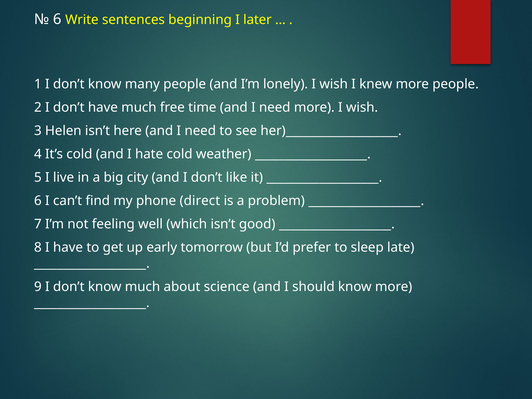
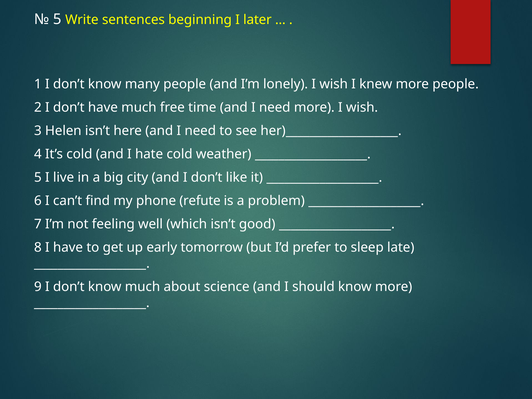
6: 6 -> 5 (57, 19)
direct: direct -> refute (200, 201)
